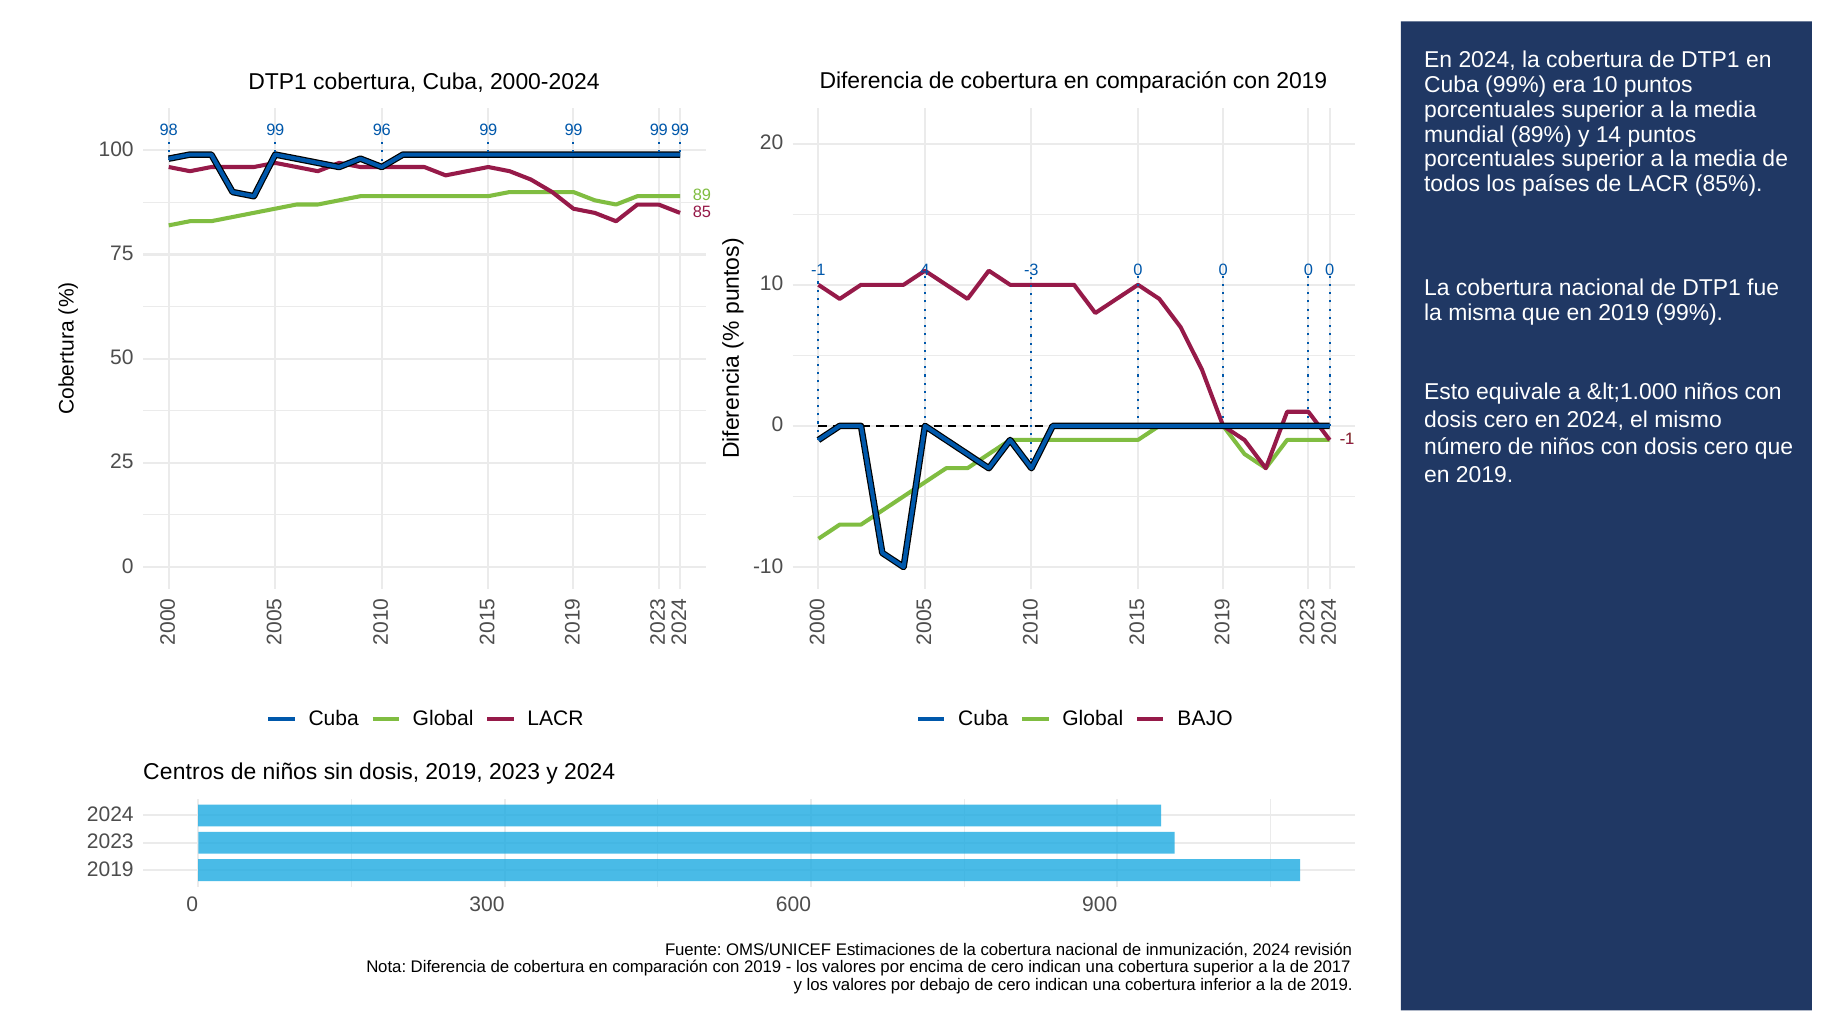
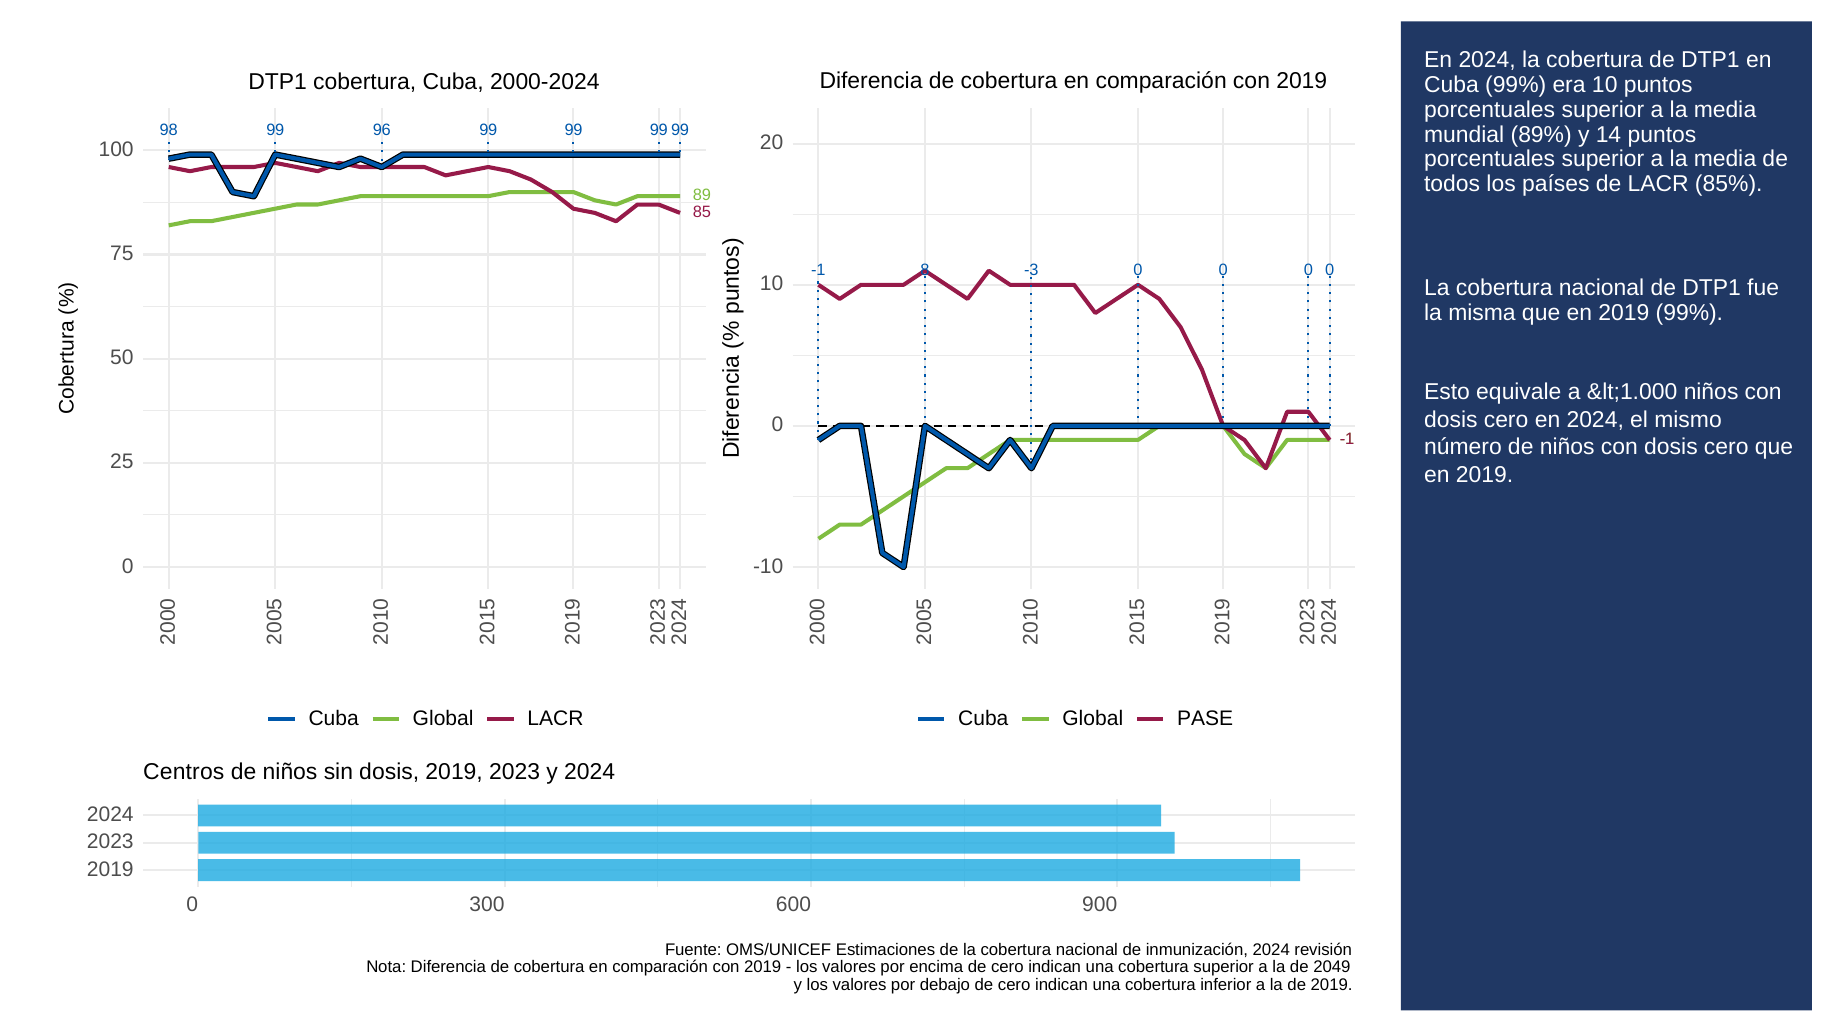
-1 4: 4 -> 8 (925, 270)
BAJO: BAJO -> PASE (1205, 719)
2017: 2017 -> 2049 (1332, 967)
